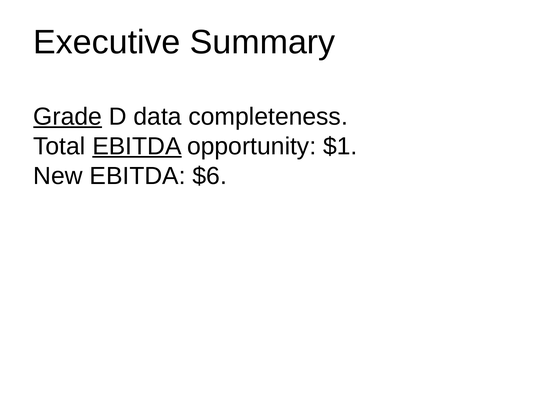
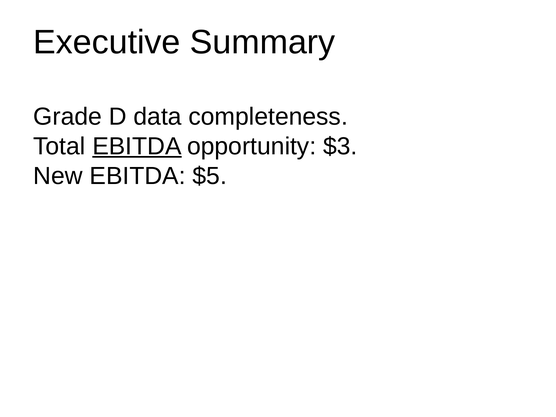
Grade underline: present -> none (68, 117)
$1: $1 -> $3 (340, 146)
$6: $6 -> $5 (210, 176)
